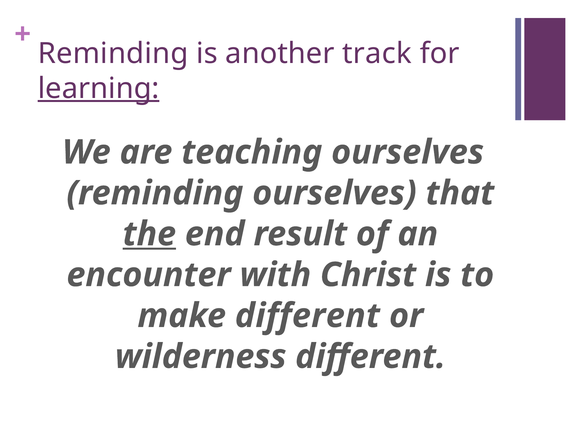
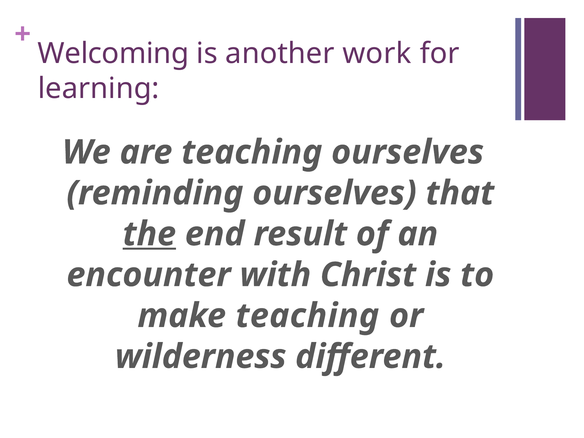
Reminding: Reminding -> Welcoming (113, 53)
track: track -> work (377, 53)
learning underline: present -> none (99, 88)
make different: different -> teaching (307, 316)
